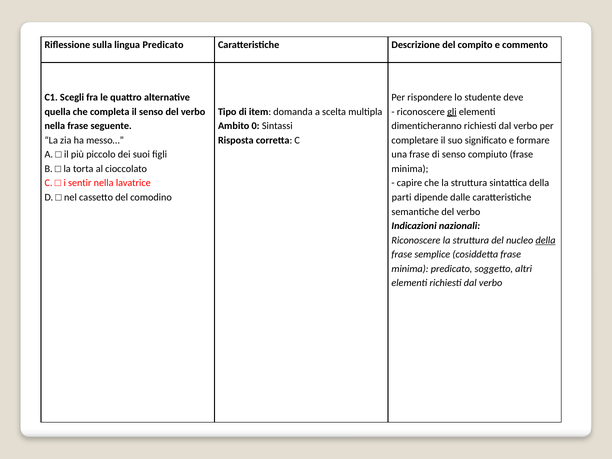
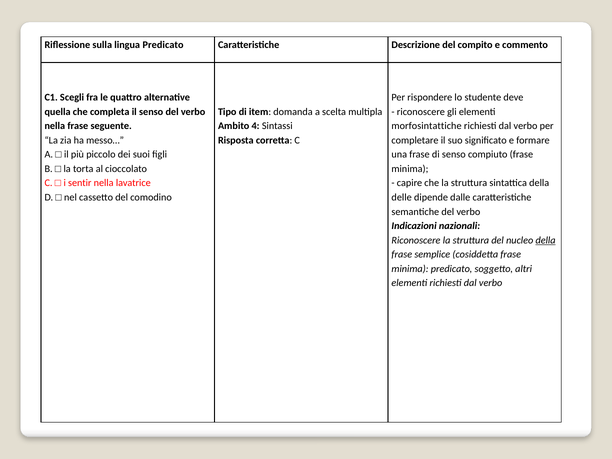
gli underline: present -> none (452, 112)
0: 0 -> 4 (256, 126)
dimenticheranno: dimenticheranno -> morfosintattiche (427, 126)
parti: parti -> delle (402, 197)
